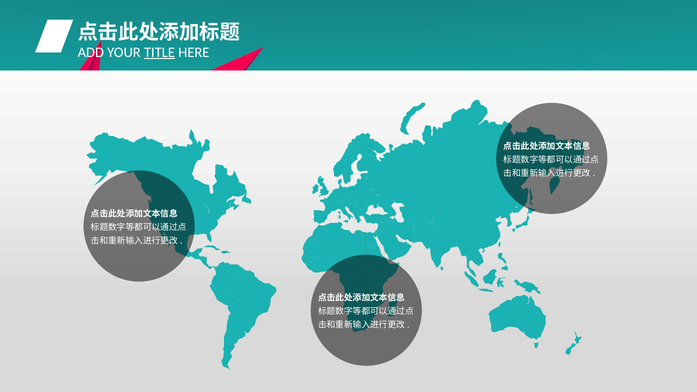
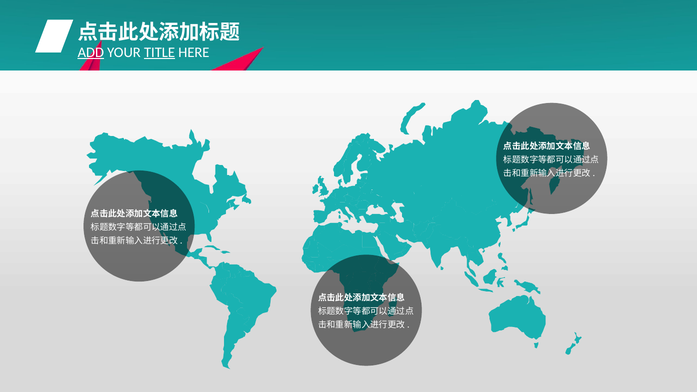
ADD underline: none -> present (91, 52)
